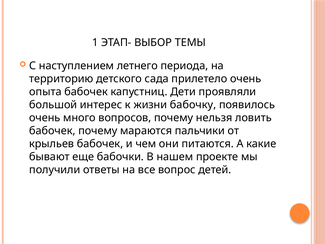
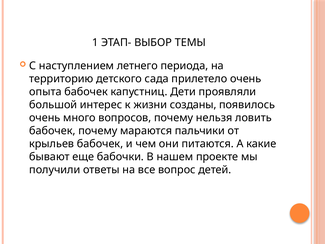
бабочку: бабочку -> созданы (193, 105)
